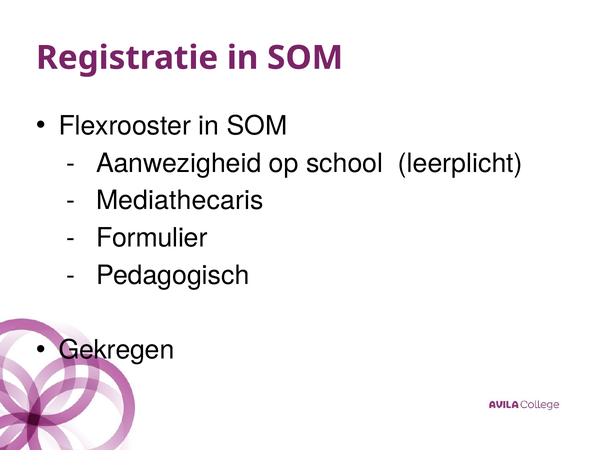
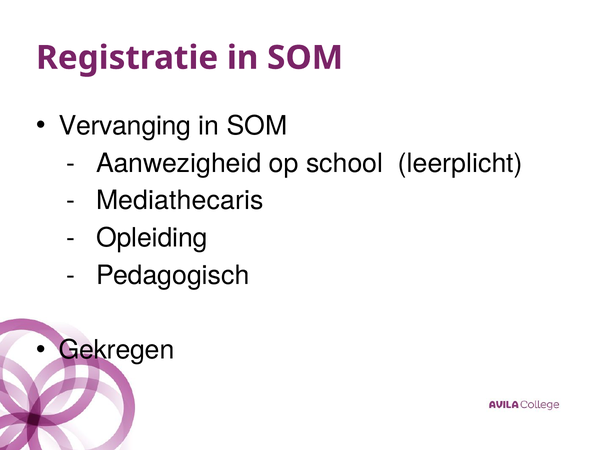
Flexrooster: Flexrooster -> Vervanging (125, 126)
Formulier: Formulier -> Opleiding (152, 238)
